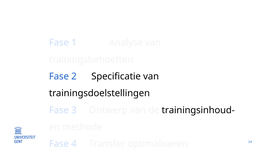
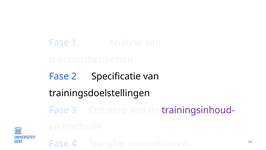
trainingsinhoud- colour: black -> purple (198, 110)
